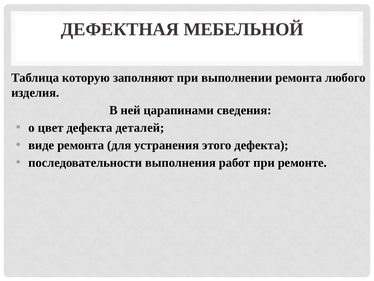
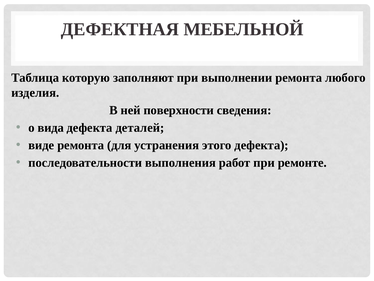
царапинами: царапинами -> поверхности (179, 110)
цвет: цвет -> вида (51, 128)
